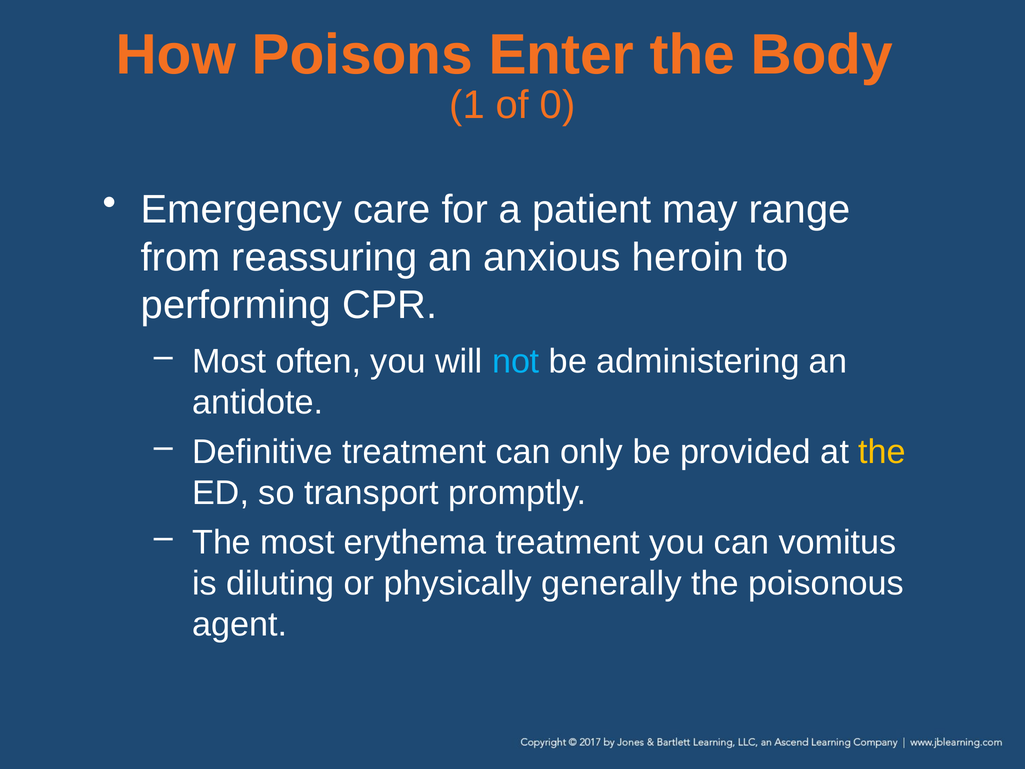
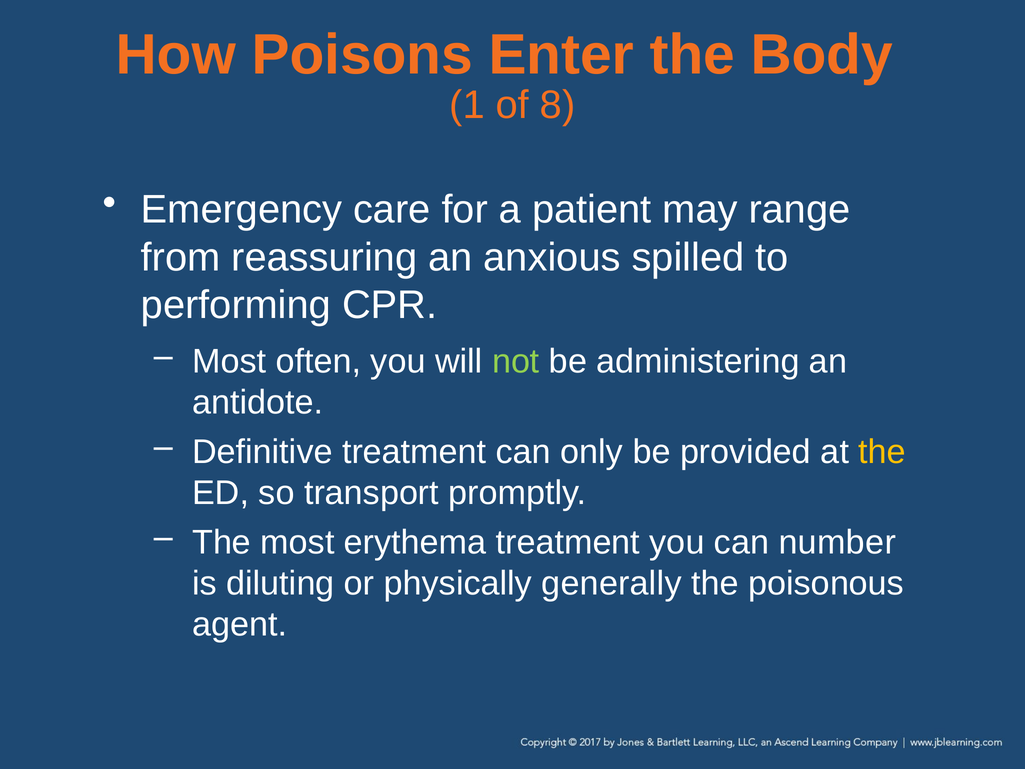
0: 0 -> 8 (558, 105)
heroin: heroin -> spilled (688, 257)
not colour: light blue -> light green (516, 361)
vomitus: vomitus -> number (837, 542)
